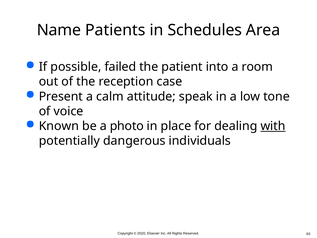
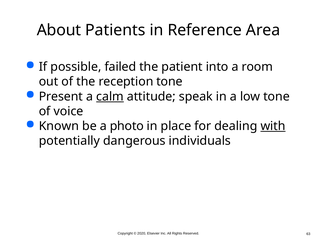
Name: Name -> About (59, 30)
Schedules: Schedules -> Reference (205, 30)
reception case: case -> tone (169, 82)
calm underline: none -> present (110, 96)
